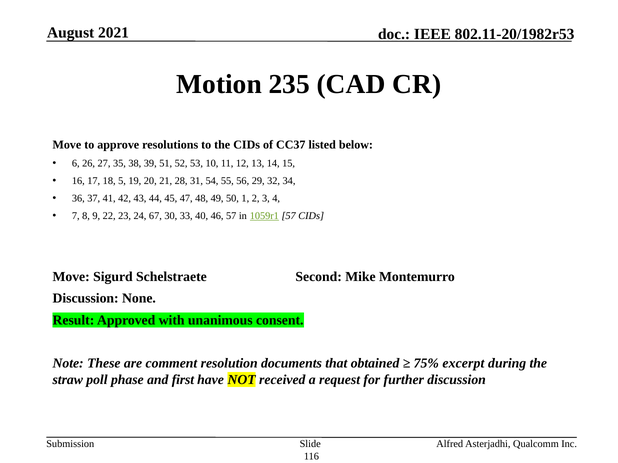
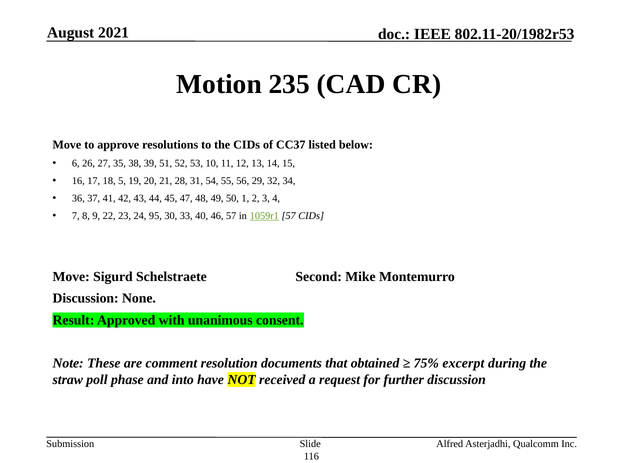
67: 67 -> 95 (155, 216)
first: first -> into (183, 380)
